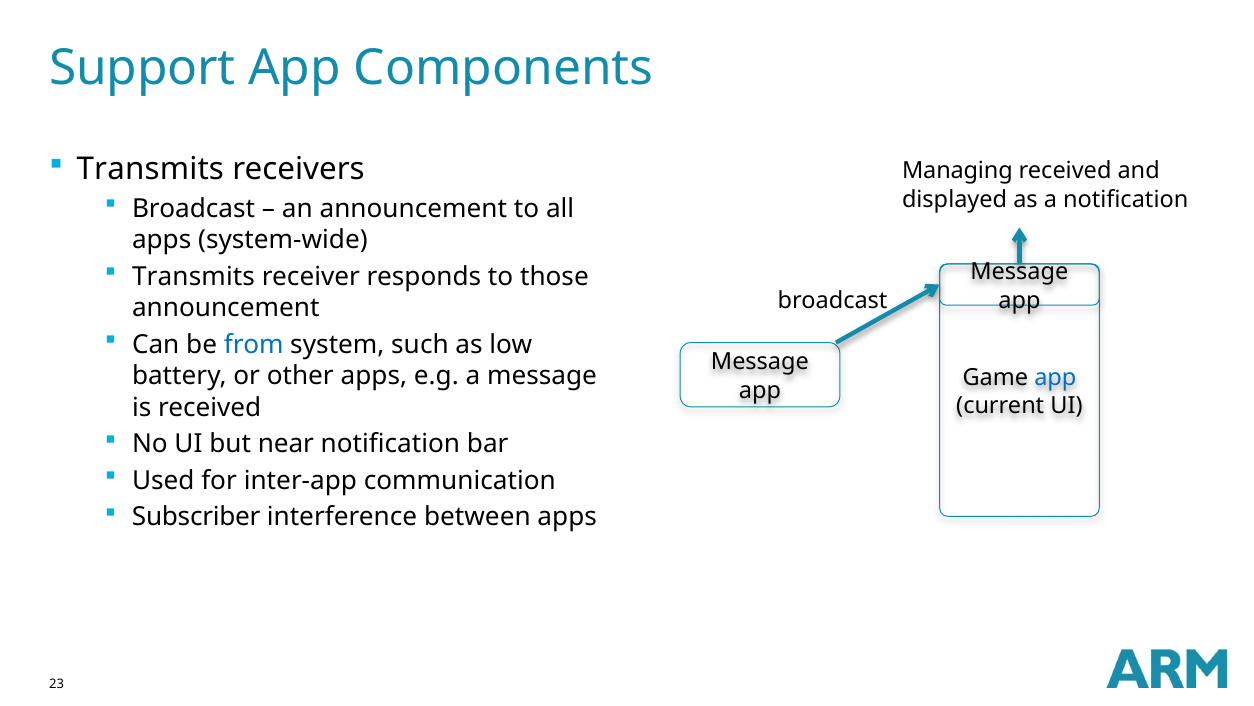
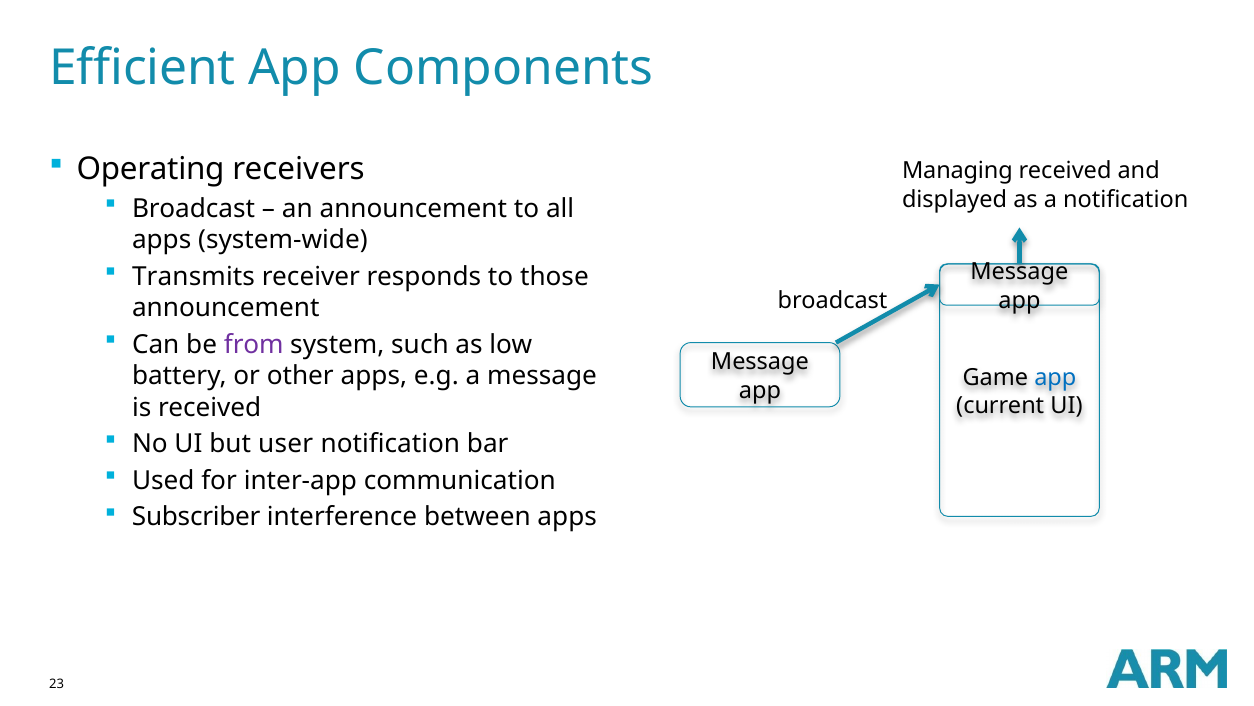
Support: Support -> Efficient (142, 68)
Transmits: Transmits -> Operating (151, 169)
from colour: blue -> purple (254, 344)
near: near -> user (286, 444)
